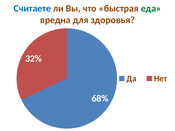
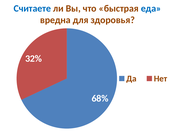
еда colour: green -> blue (151, 8)
